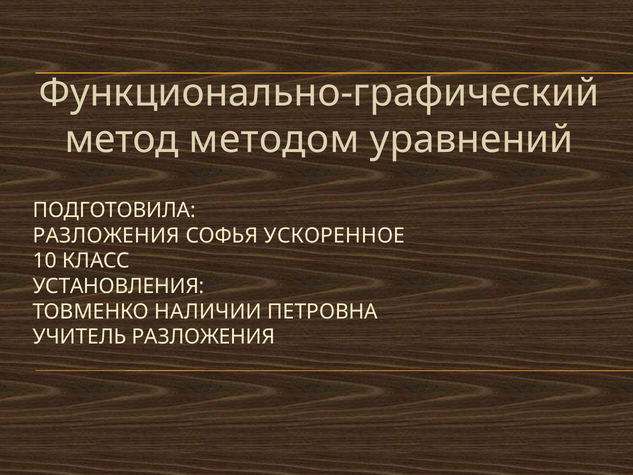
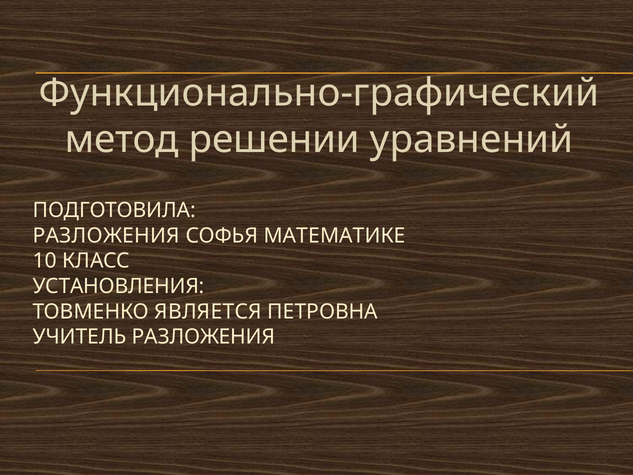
методом: методом -> решении (274, 140)
УСКОРЕННОЕ: УСКОРЕННОЕ -> МАТЕМАТИКЕ (335, 235)
НАЛИЧИИ: НАЛИЧИИ -> ЯВЛЯЕТСЯ (208, 311)
